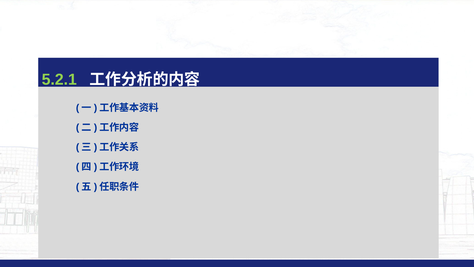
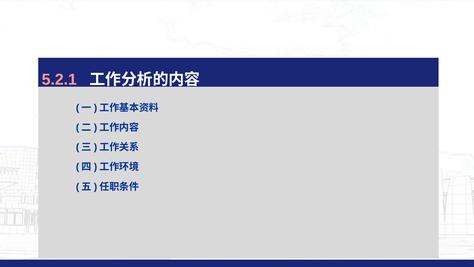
5.2.1 colour: light green -> pink (59, 80)
